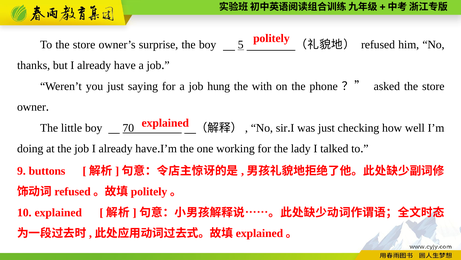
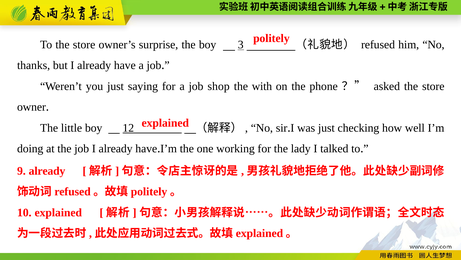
5: 5 -> 3 (241, 45)
hung: hung -> shop (219, 86)
70: 70 -> 12 (128, 128)
9 buttons: buttons -> already (47, 171)
